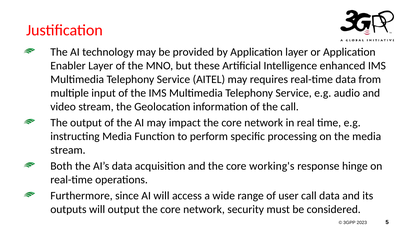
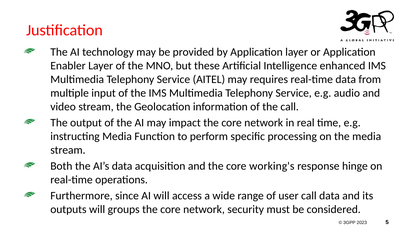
will output: output -> groups (124, 210)
